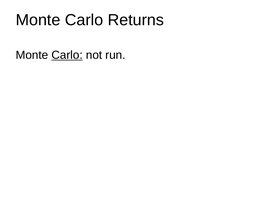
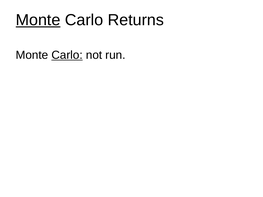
Monte underline: none -> present (38, 20)
